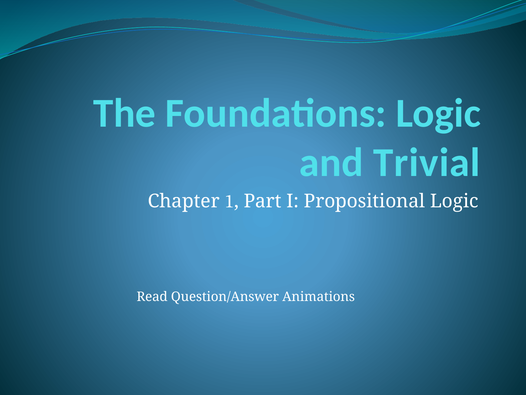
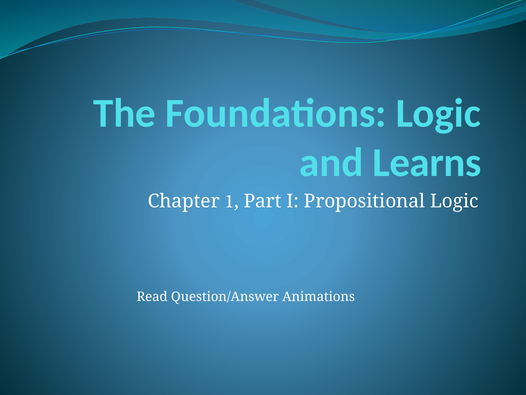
Trivial: Trivial -> Learns (427, 162)
